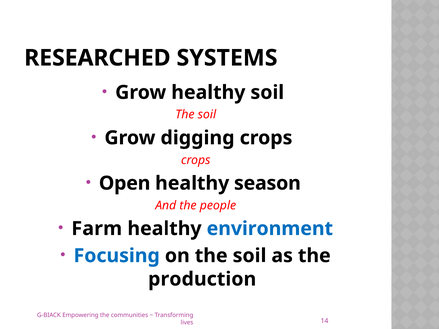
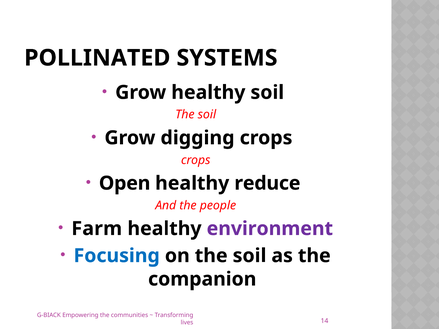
RESEARCHED: RESEARCHED -> POLLINATED (97, 58)
season: season -> reduce (267, 183)
environment colour: blue -> purple (270, 229)
production: production -> companion (202, 279)
